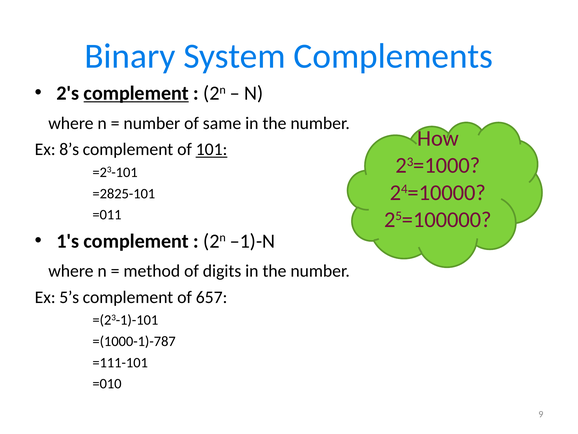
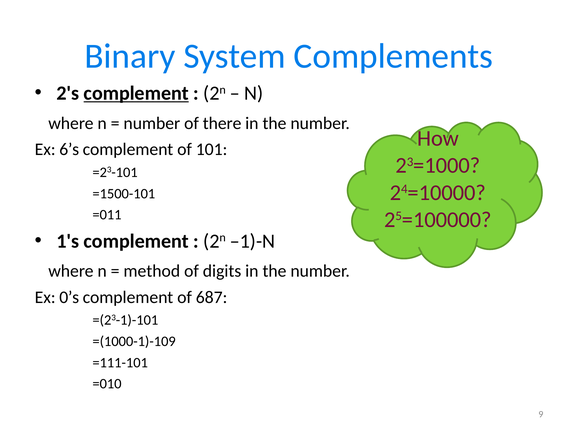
same: same -> there (222, 123)
8’s: 8’s -> 6’s (69, 149)
101 underline: present -> none (212, 149)
=2825-101: =2825-101 -> =1500-101 (124, 193)
5’s: 5’s -> 0’s (69, 297)
657: 657 -> 687 (212, 297)
=(1000-1)-787: =(1000-1)-787 -> =(1000-1)-109 (134, 341)
